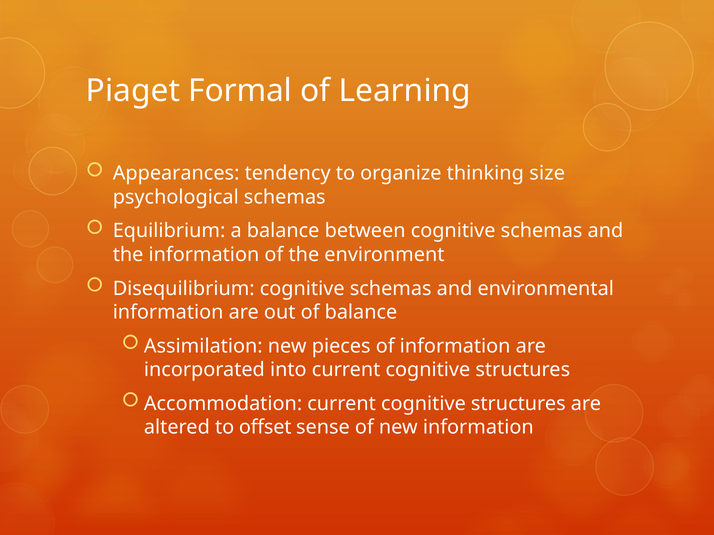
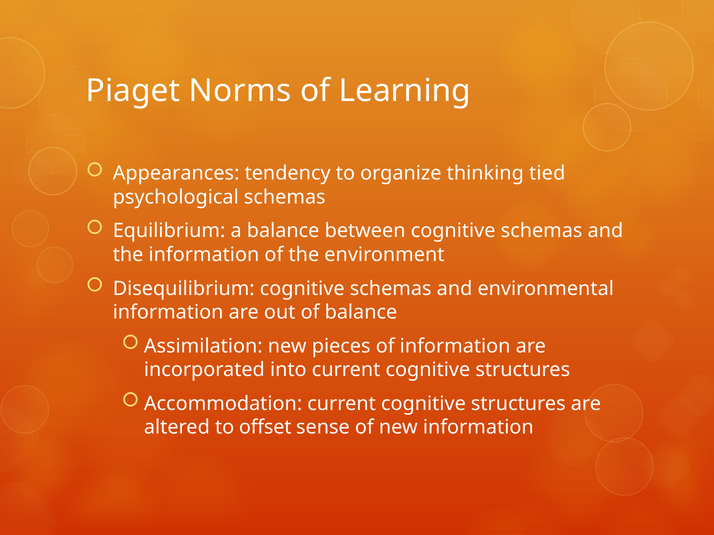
Formal: Formal -> Norms (240, 91)
size: size -> tied (547, 174)
